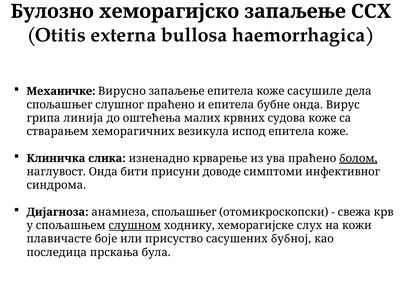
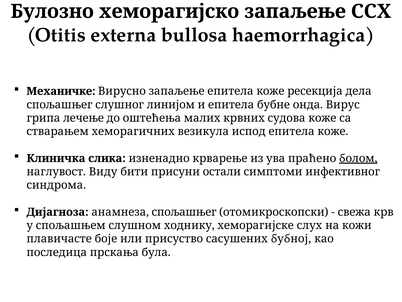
сасушиле: сасушиле -> ресекција (315, 91)
слушног праћено: праћено -> линијом (171, 104)
линија: линија -> лечење (83, 118)
наглувост Онда: Онда -> Виду (103, 171)
доводе: доводе -> остали (222, 171)
слушном underline: present -> none (135, 225)
